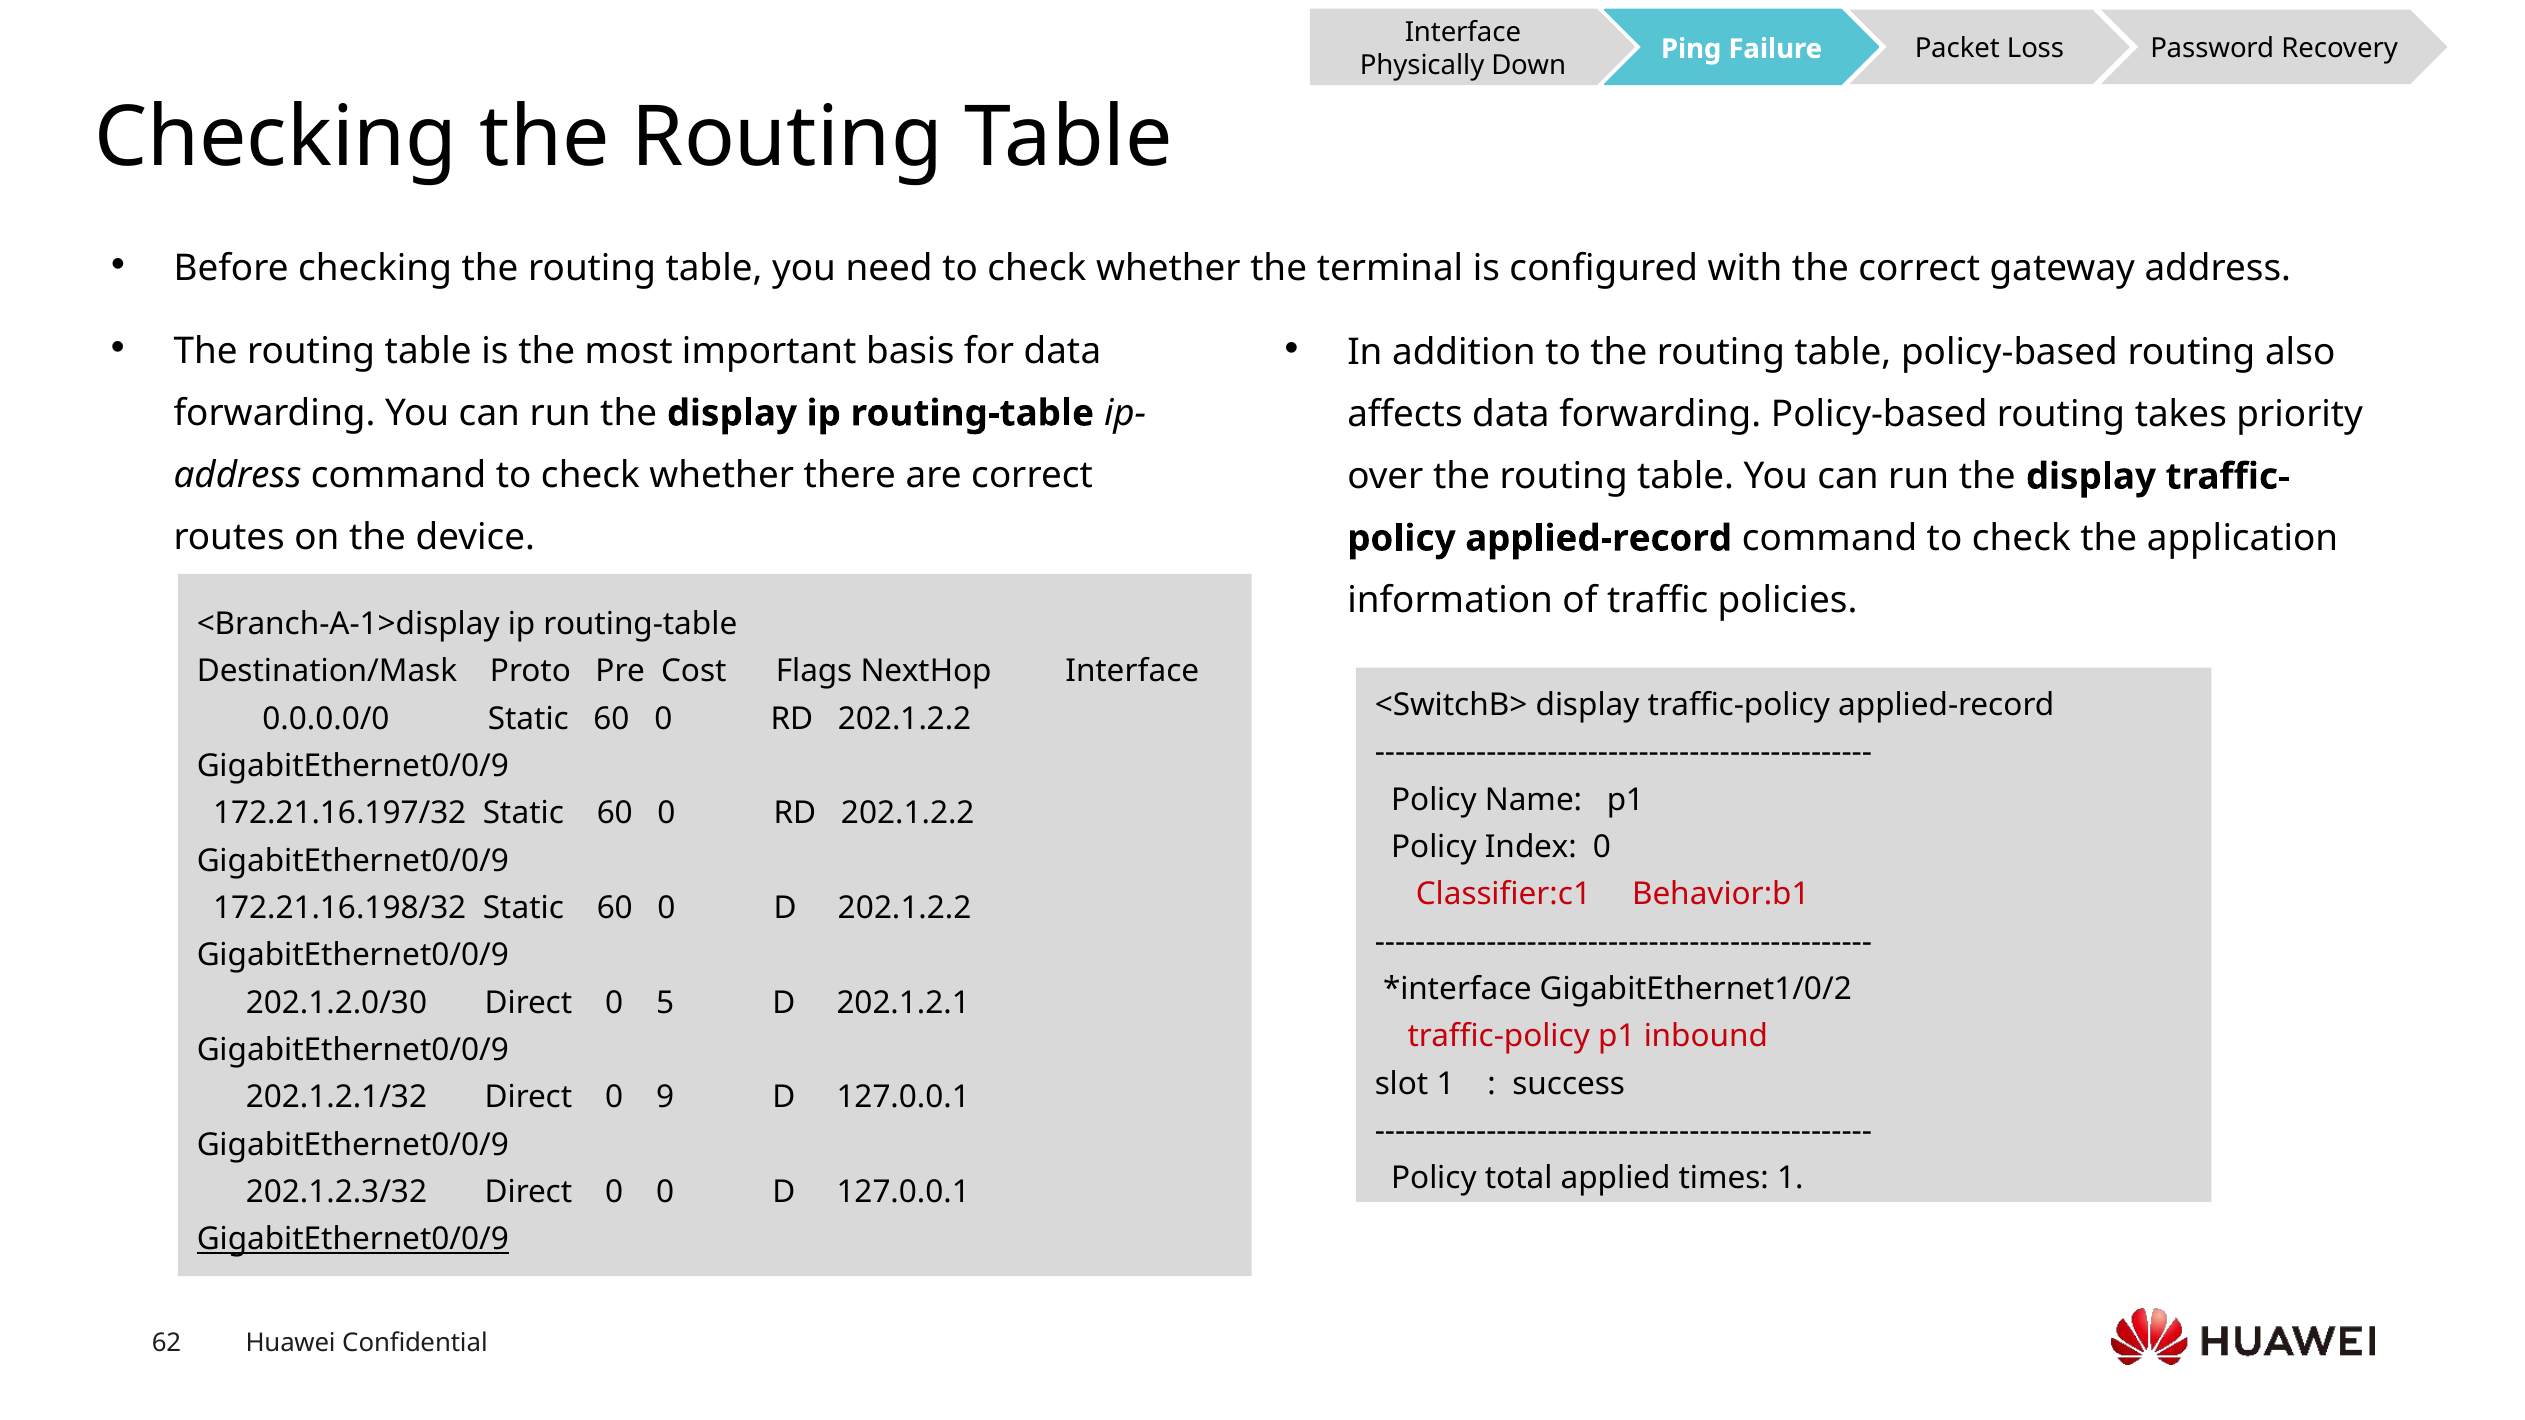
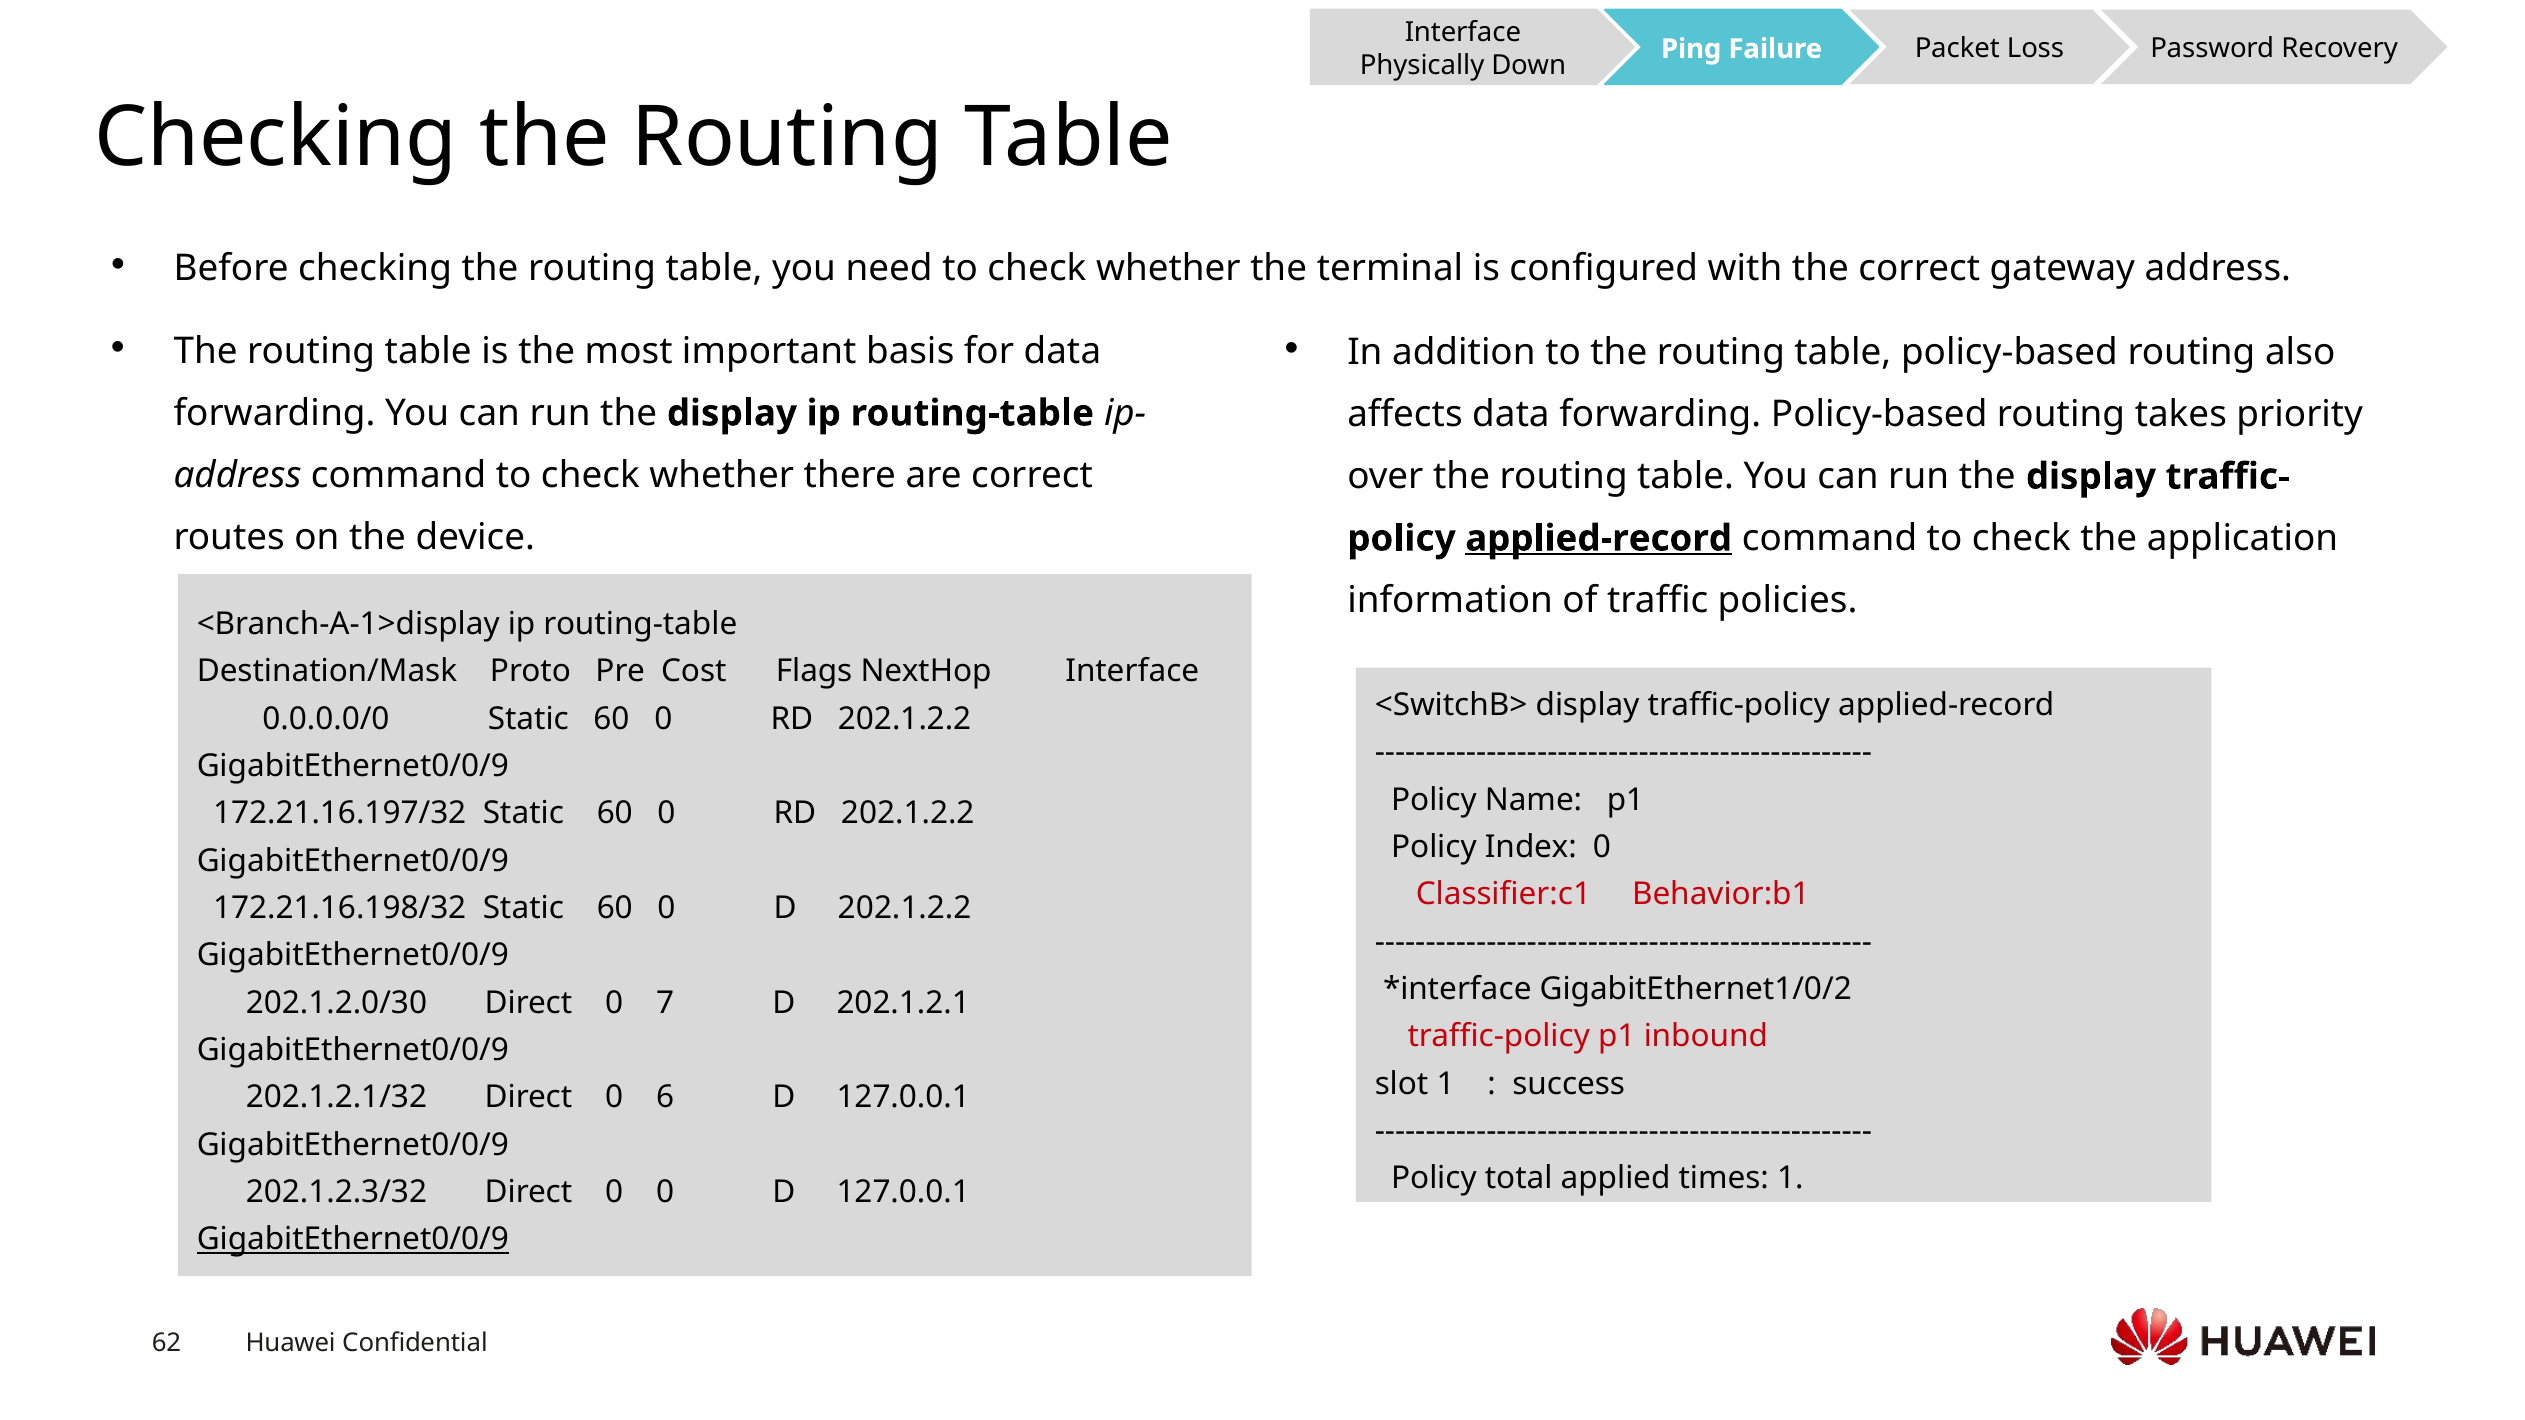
applied-record underline: none -> present (1599, 539)
5: 5 -> 7 (665, 1003)
9: 9 -> 6 (665, 1098)
